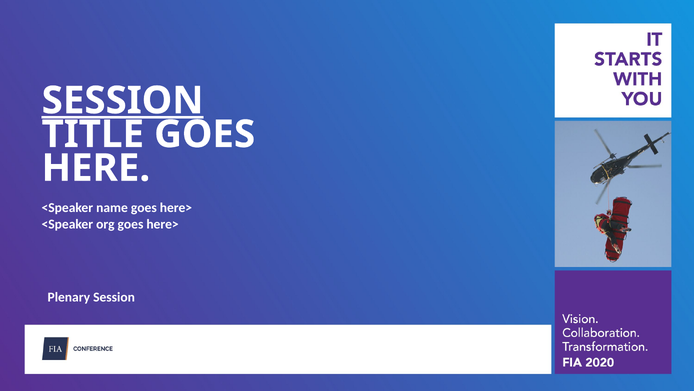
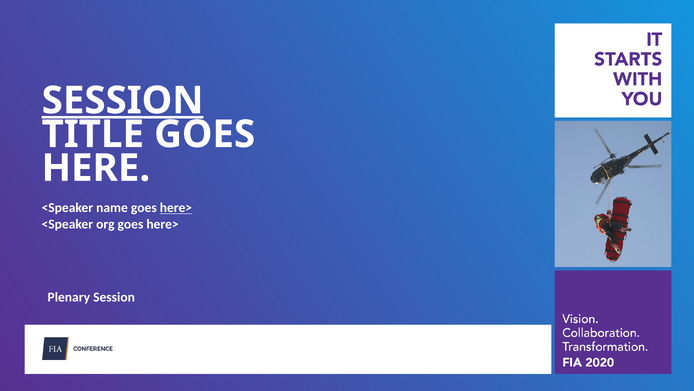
here> underline: none -> present (176, 208)
